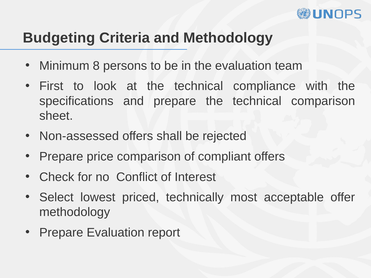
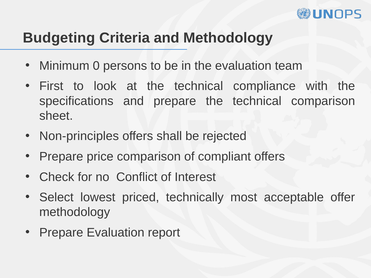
8: 8 -> 0 (96, 66)
Non-assessed: Non-assessed -> Non-principles (79, 136)
